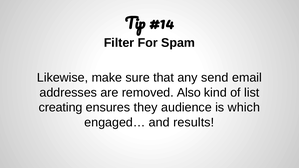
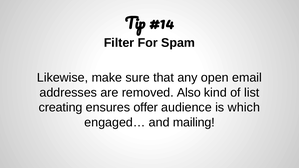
send: send -> open (215, 78)
they: they -> offer (146, 108)
results: results -> mailing (194, 123)
